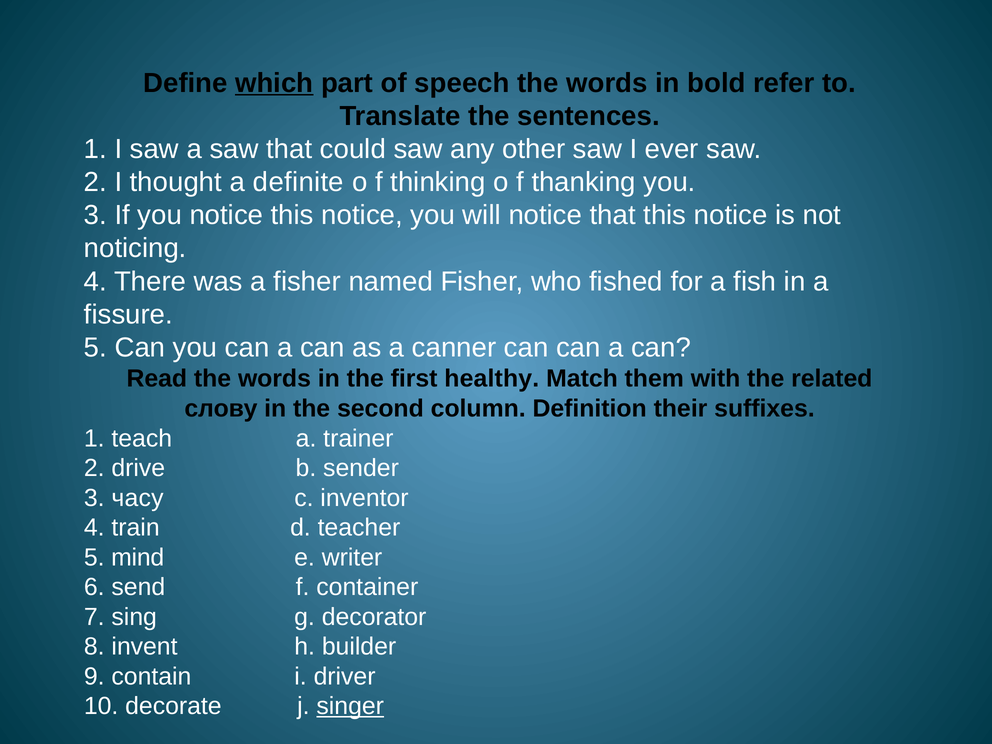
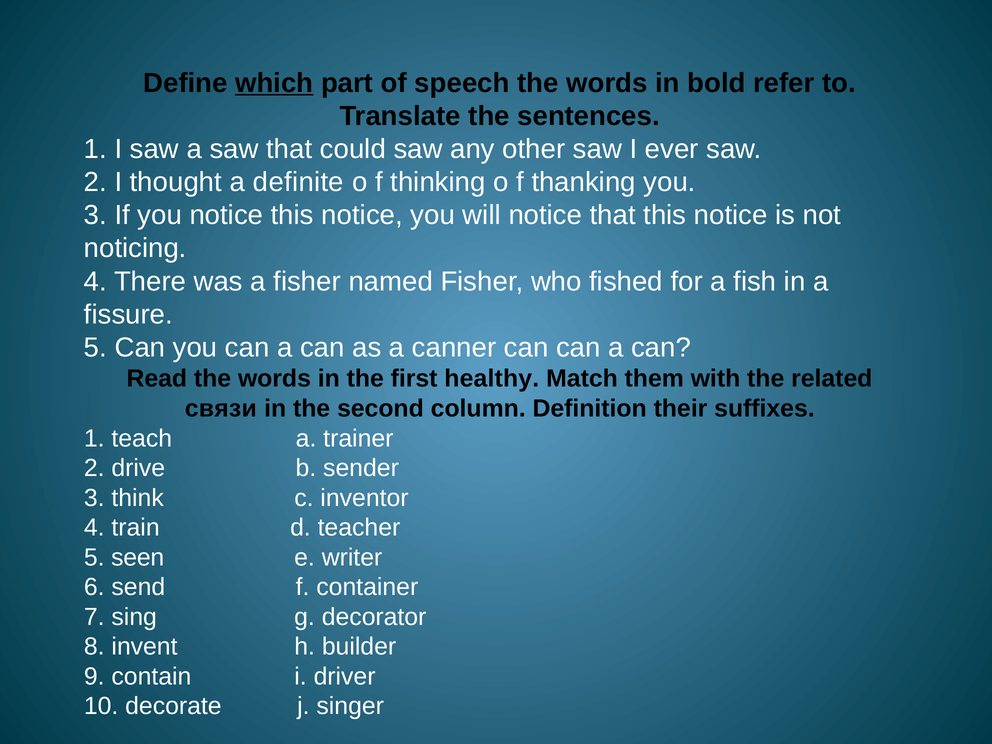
слову: слову -> связи (221, 409)
часу: часу -> think (138, 498)
mind: mind -> seen (138, 557)
singer underline: present -> none (350, 706)
